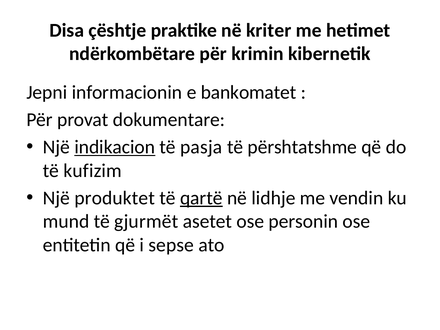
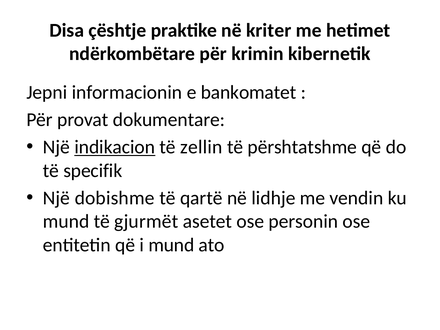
pasja: pasja -> zellin (201, 147)
kufizim: kufizim -> specifik (93, 171)
produktet: produktet -> dobishme (115, 198)
qartë underline: present -> none (201, 198)
i sepse: sepse -> mund (171, 245)
